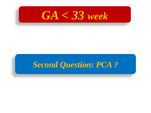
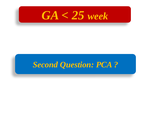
33: 33 -> 25 (78, 15)
